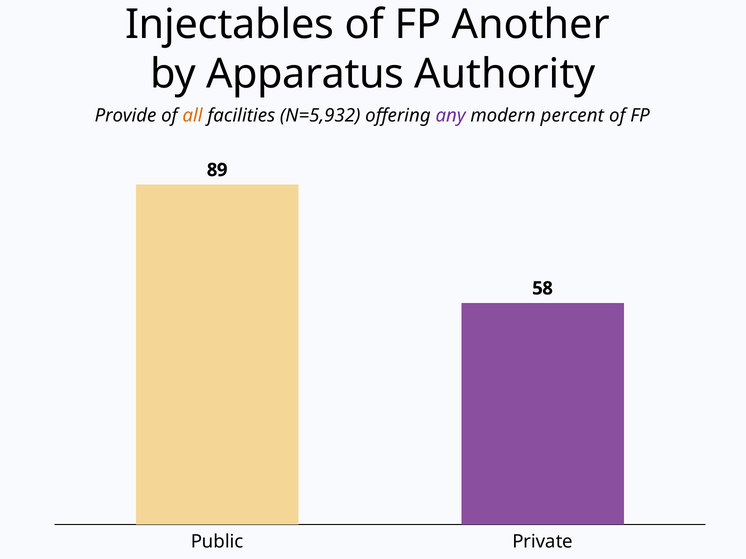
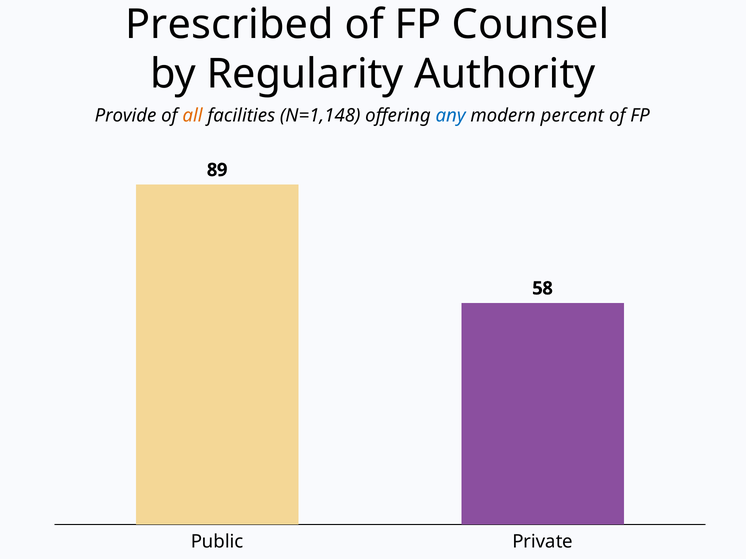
Injectables: Injectables -> Prescribed (229, 25)
Another: Another -> Counsel (531, 25)
Apparatus: Apparatus -> Regularity (305, 74)
N=5,932: N=5,932 -> N=1,148 (320, 116)
any colour: purple -> blue (451, 116)
